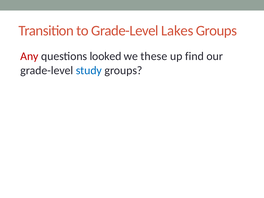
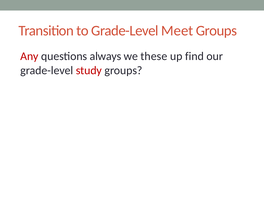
Lakes: Lakes -> Meet (177, 31)
looked: looked -> always (106, 56)
study colour: blue -> red (89, 70)
